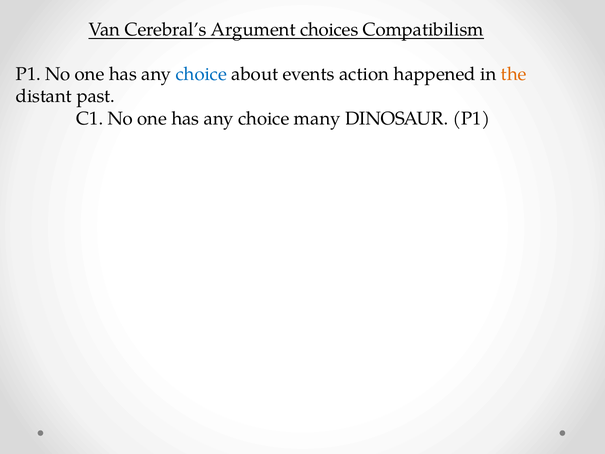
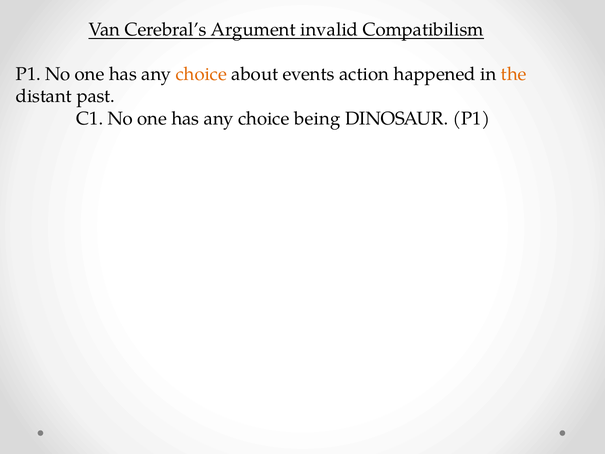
choices: choices -> invalid (329, 30)
choice colour: blue -> orange (201, 74)
many: many -> being (317, 118)
